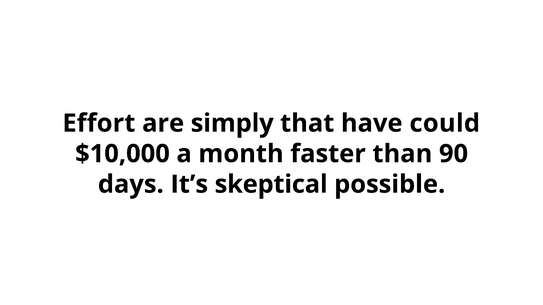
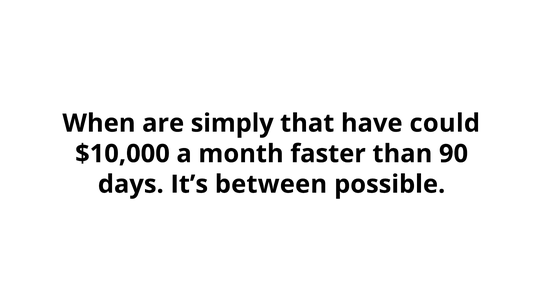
Effort: Effort -> When (99, 123)
skeptical: skeptical -> between (271, 185)
